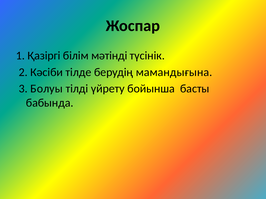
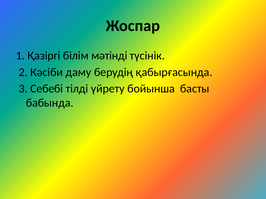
тілде: тілде -> даму (78, 72)
мамандығына: мамандығына -> қабырғасында (174, 72)
Болуы: Болуы -> Себебі (47, 89)
